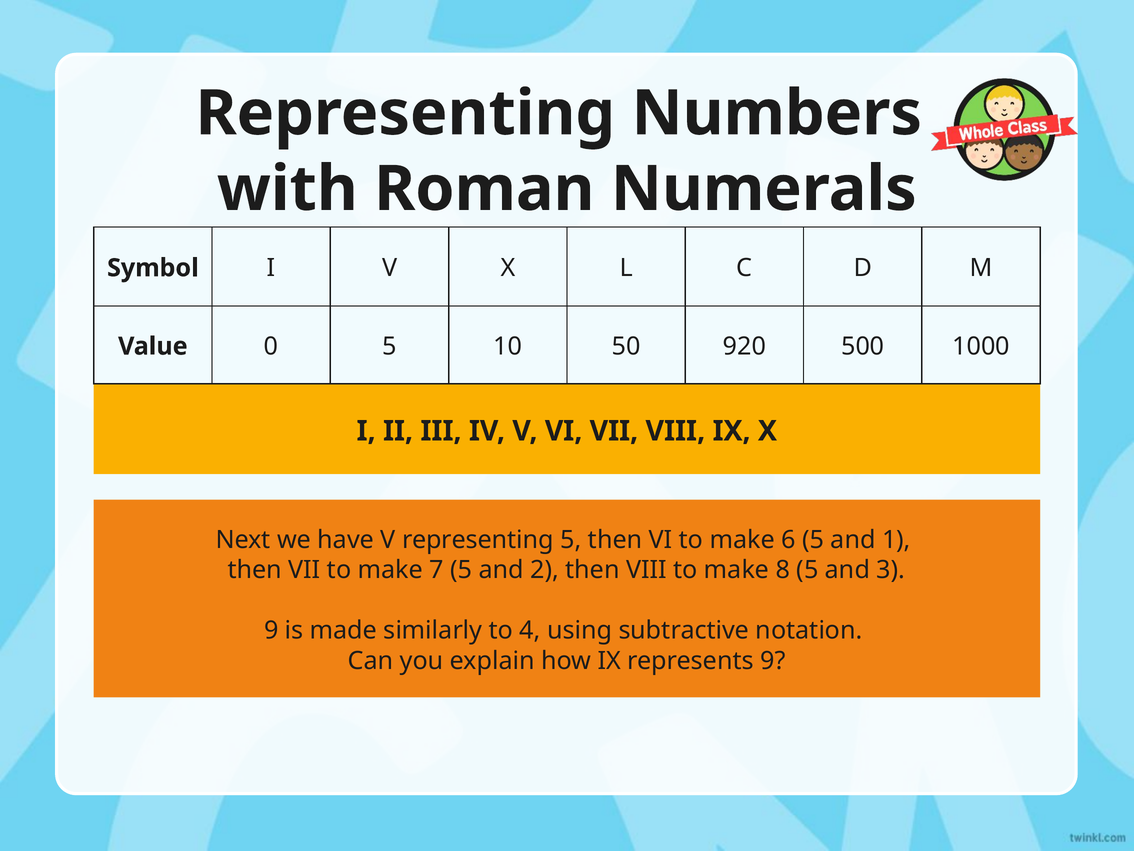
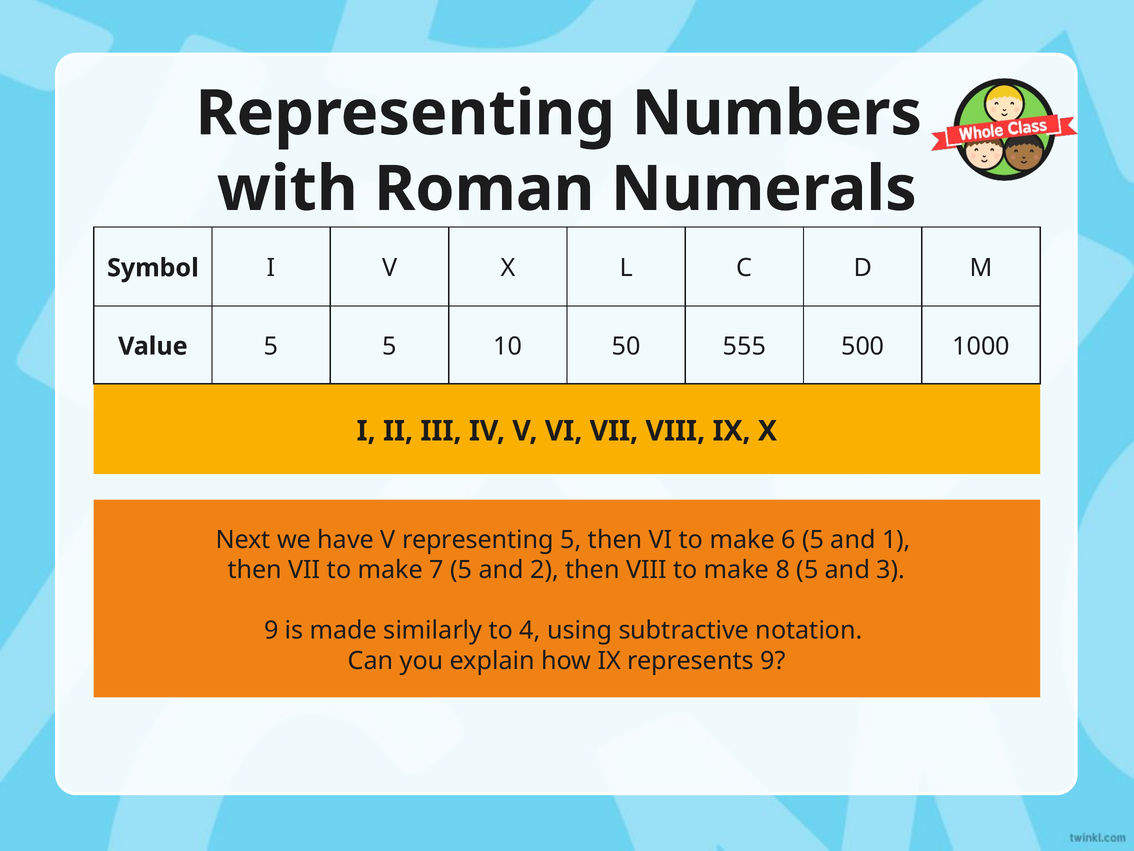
Value 0: 0 -> 5 (271, 346)
920: 920 -> 555 (744, 346)
